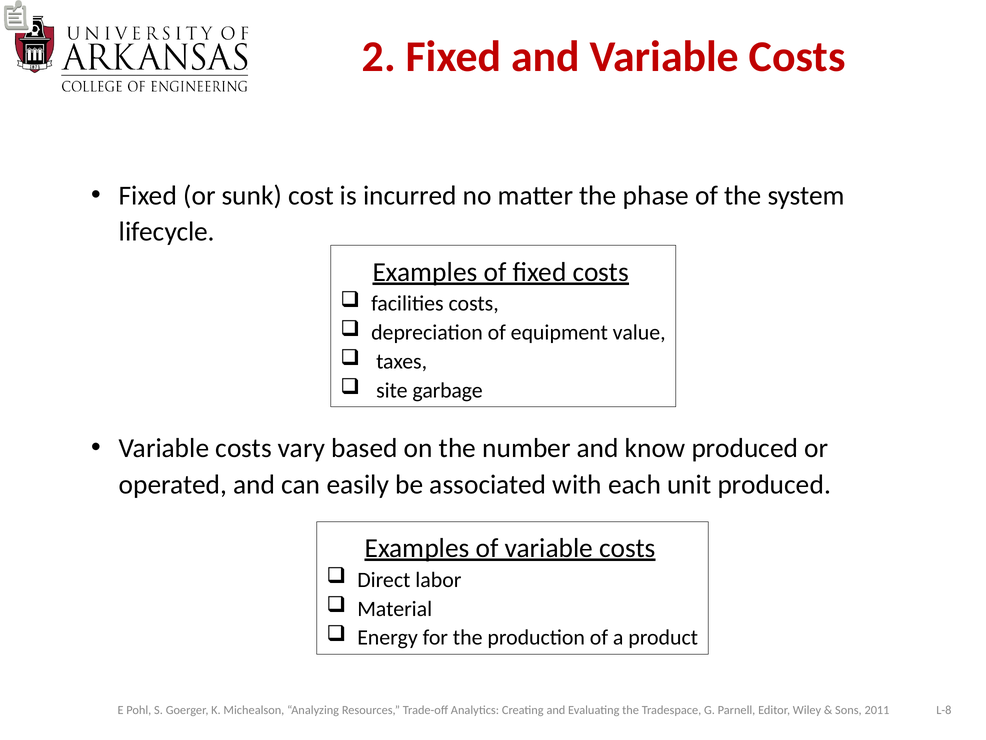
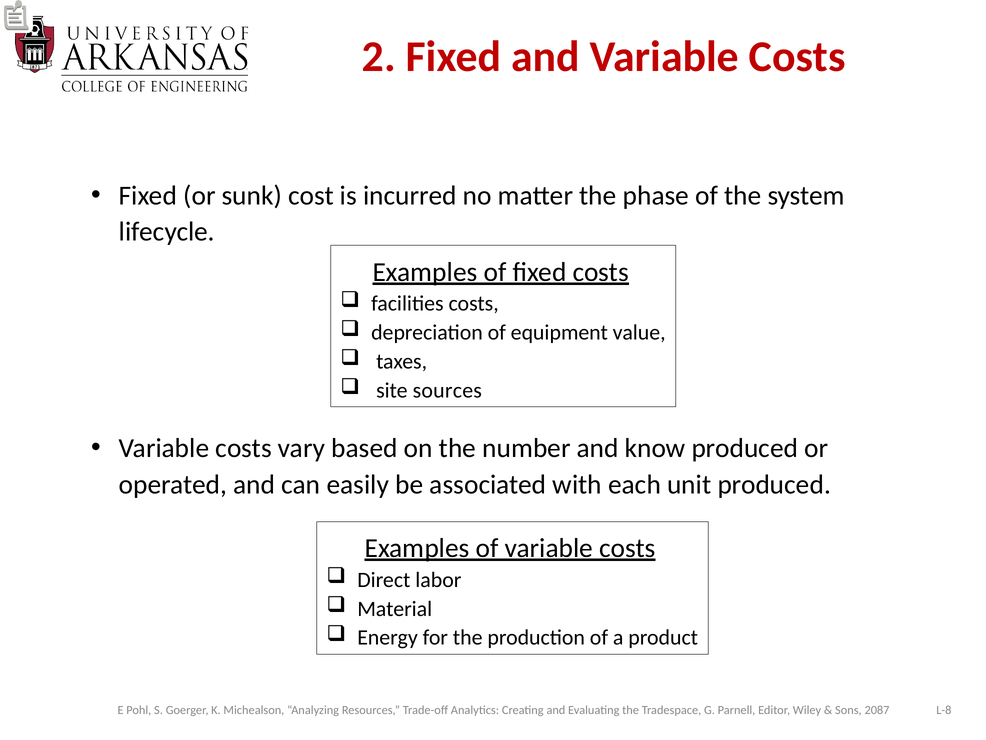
garbage: garbage -> sources (447, 390)
2011: 2011 -> 2087 (877, 710)
